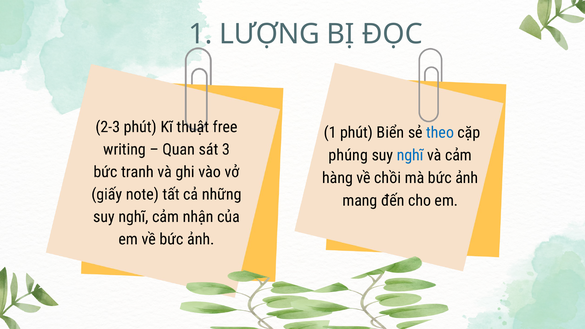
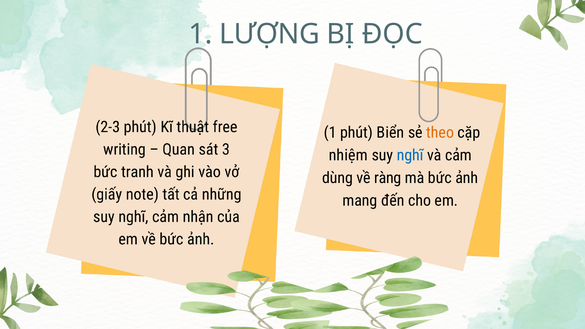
theo colour: blue -> orange (440, 133)
phúng: phúng -> nhiệm (348, 155)
hàng: hàng -> dùng (338, 178)
chồi: chồi -> ràng (388, 178)
